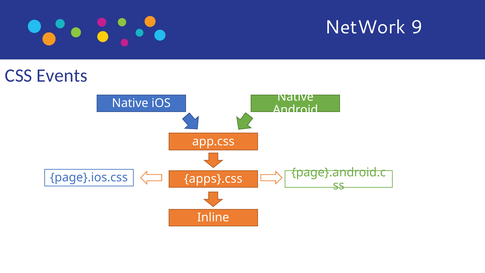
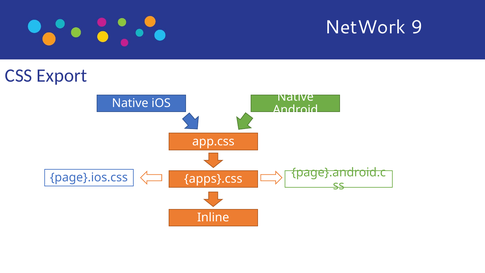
Events: Events -> Export (62, 76)
